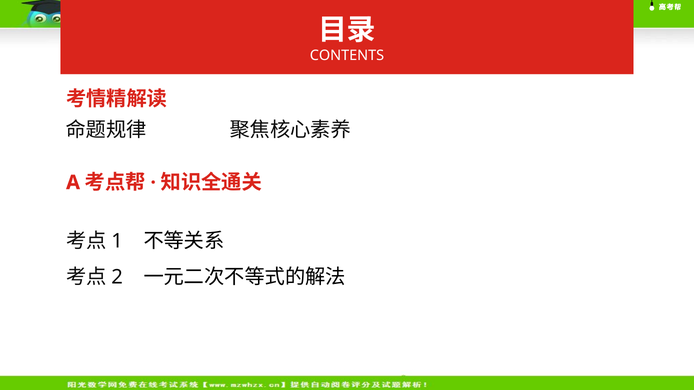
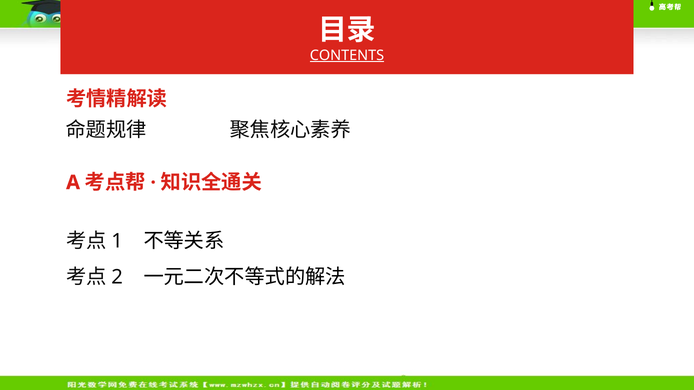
CONTENTS underline: none -> present (347, 55)
